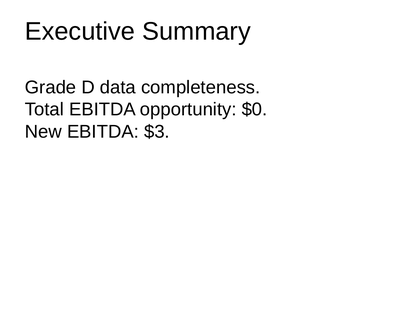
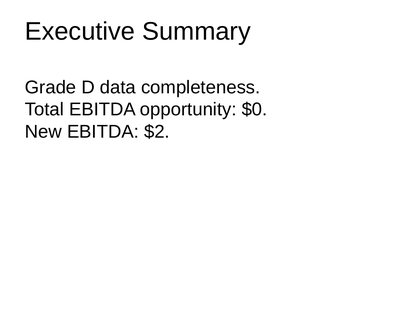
$3: $3 -> $2 (157, 132)
